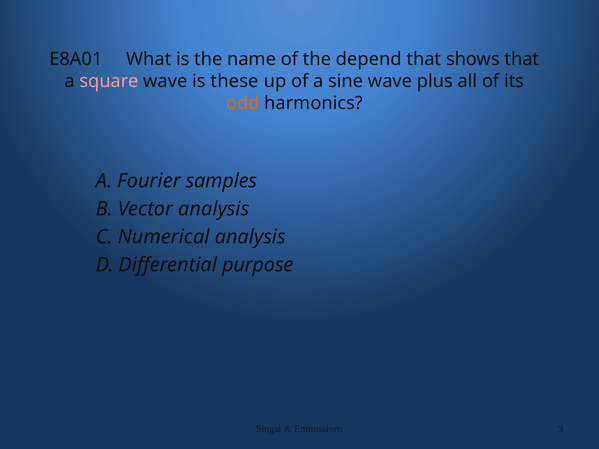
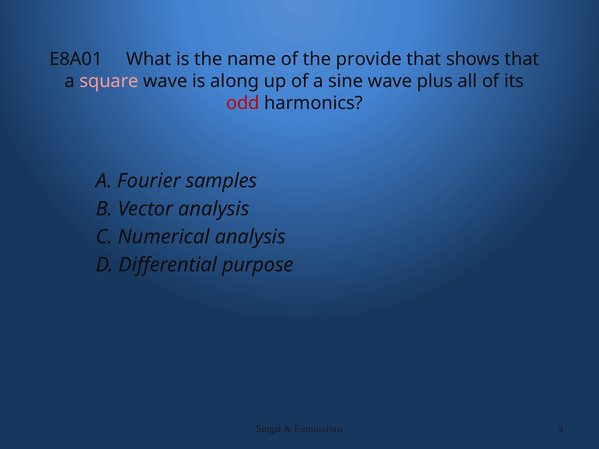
depend: depend -> provide (369, 59)
these: these -> along (235, 81)
odd colour: orange -> red (243, 103)
